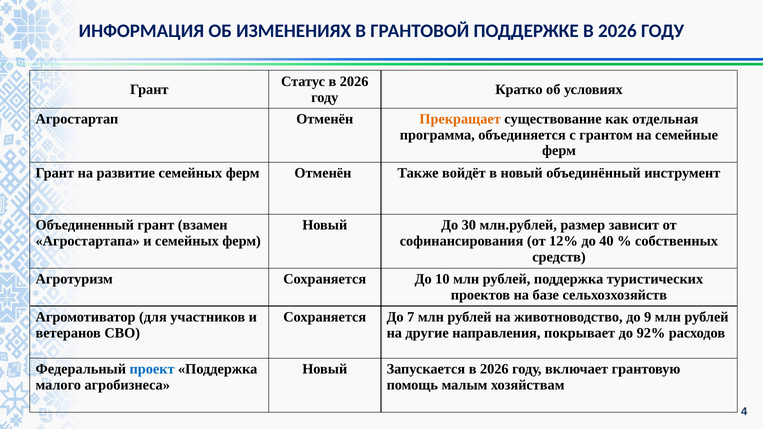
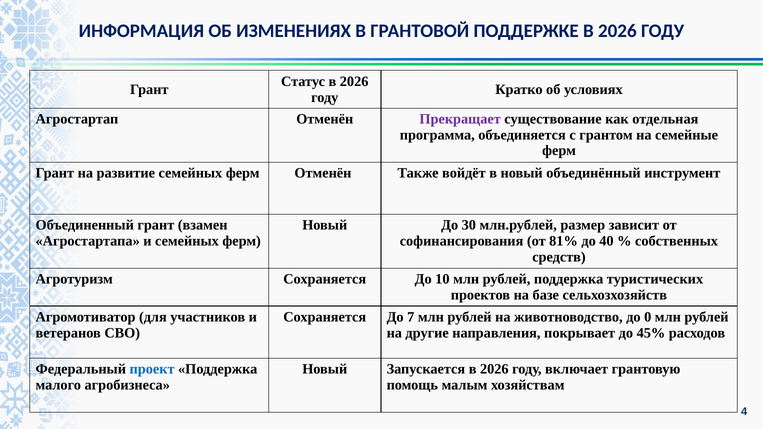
Прекращает colour: orange -> purple (460, 119)
12%: 12% -> 81% (564, 241)
9: 9 -> 0 (648, 317)
92%: 92% -> 45% (651, 333)
